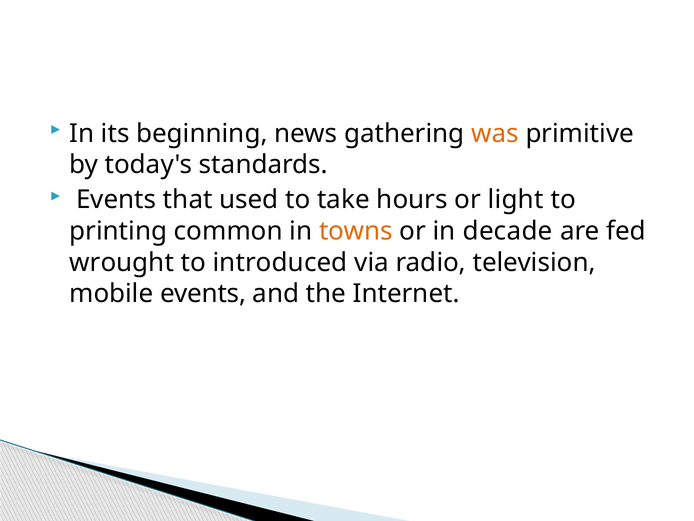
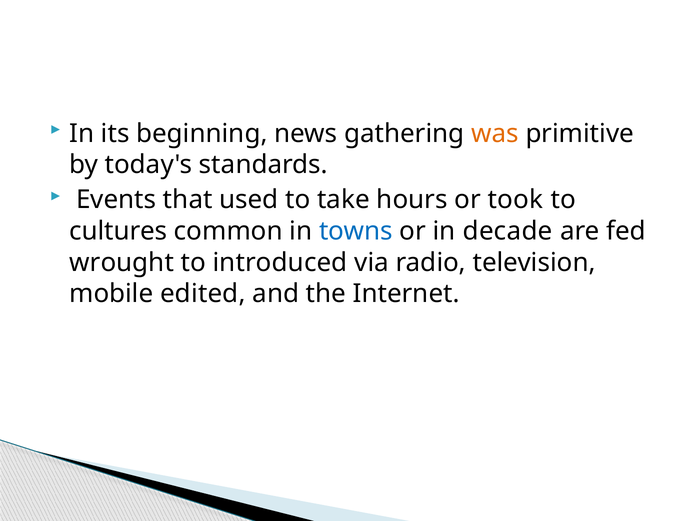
light: light -> took (516, 200)
printing: printing -> cultures (118, 231)
towns colour: orange -> blue (356, 231)
mobile events: events -> edited (203, 293)
